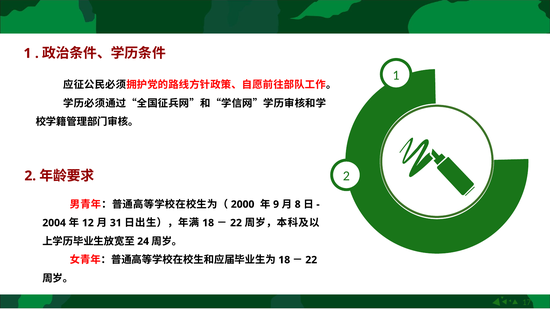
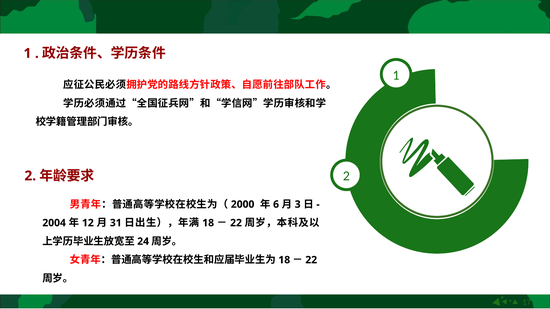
9: 9 -> 6 (276, 205)
8: 8 -> 3 (298, 205)
